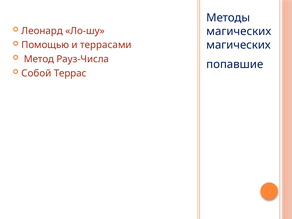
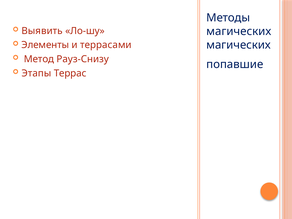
Леонард: Леонард -> Выявить (42, 31)
Помощью: Помощью -> Элементы (45, 45)
Рауз-Числа: Рауз-Числа -> Рауз-Снизу (83, 59)
Собой: Собой -> Этапы (36, 73)
